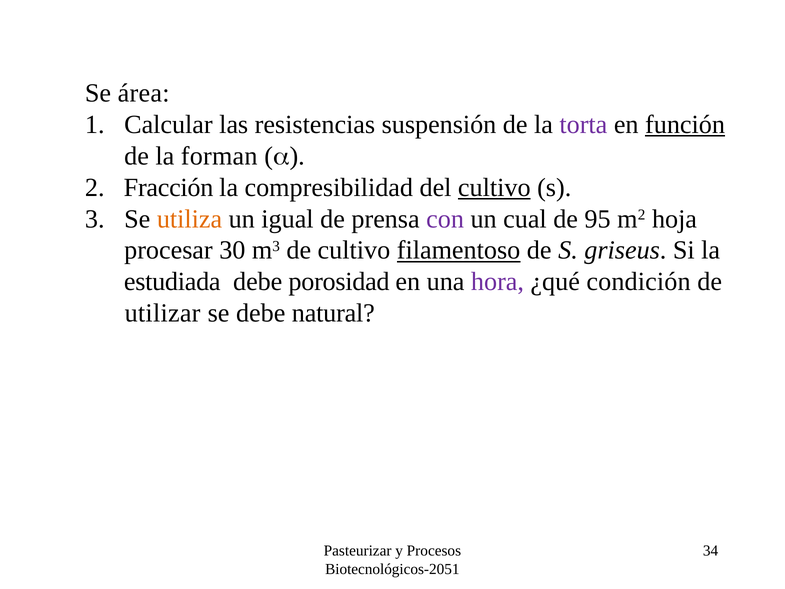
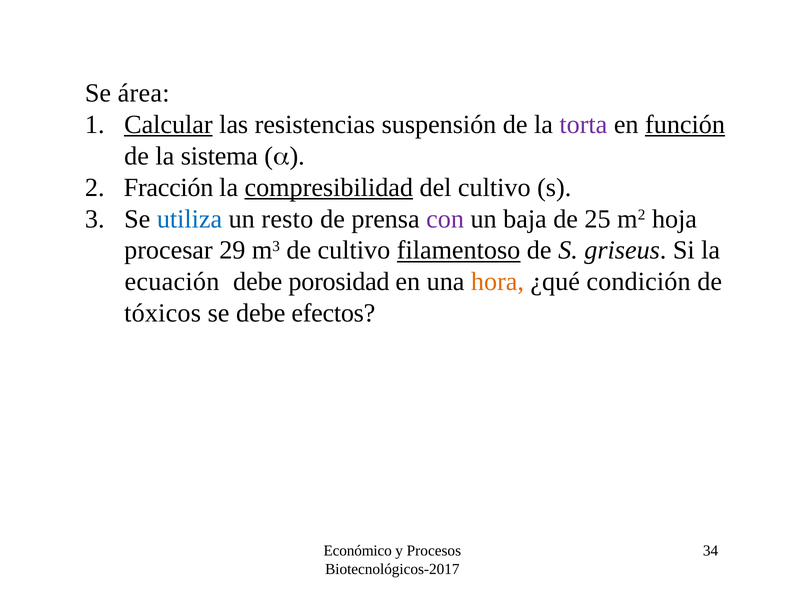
Calcular underline: none -> present (168, 125)
forman: forman -> sistema (219, 156)
compresibilidad underline: none -> present (329, 187)
cultivo underline: present -> none (494, 187)
utiliza colour: orange -> blue (190, 219)
igual: igual -> resto (287, 219)
cual: cual -> baja (525, 219)
95: 95 -> 25 (598, 219)
30: 30 -> 29 (232, 250)
estudiada: estudiada -> ecuación (172, 282)
hora colour: purple -> orange (497, 282)
utilizar: utilizar -> tóxicos (163, 313)
natural: natural -> efectos (333, 313)
Pasteurizar: Pasteurizar -> Económico (358, 551)
Biotecnológicos-2051: Biotecnológicos-2051 -> Biotecnológicos-2017 (392, 569)
